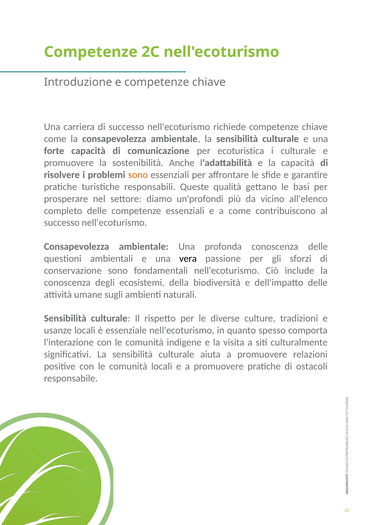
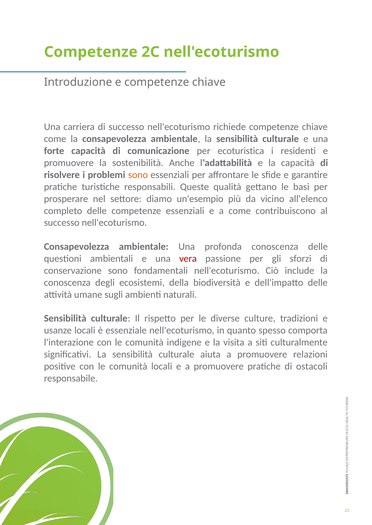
i culturale: culturale -> residenti (298, 151)
un'profondi: un'profondi -> un'esempio (200, 199)
vera colour: black -> red (188, 259)
